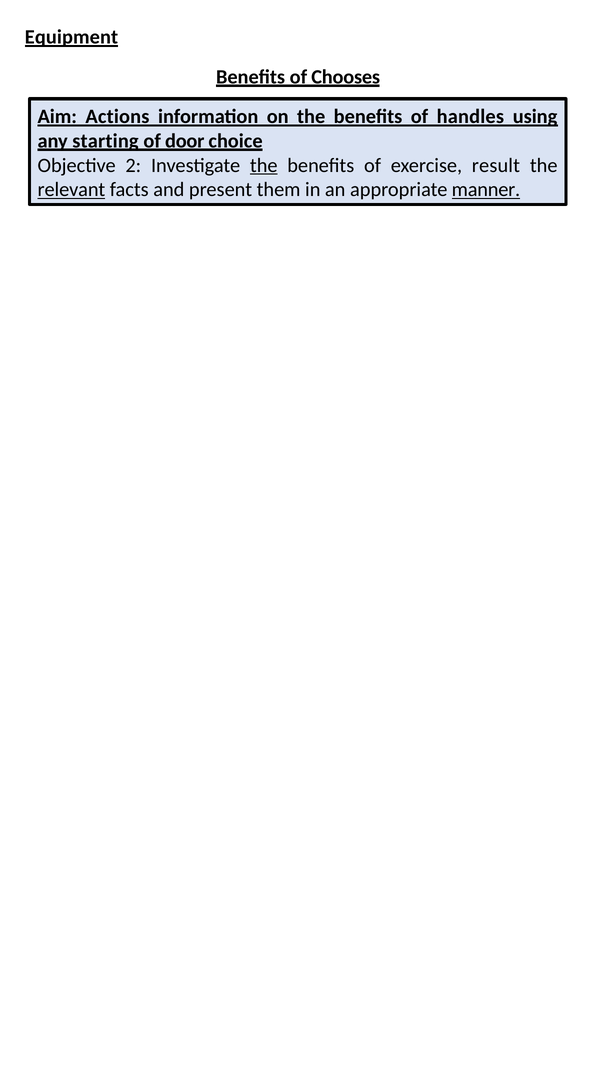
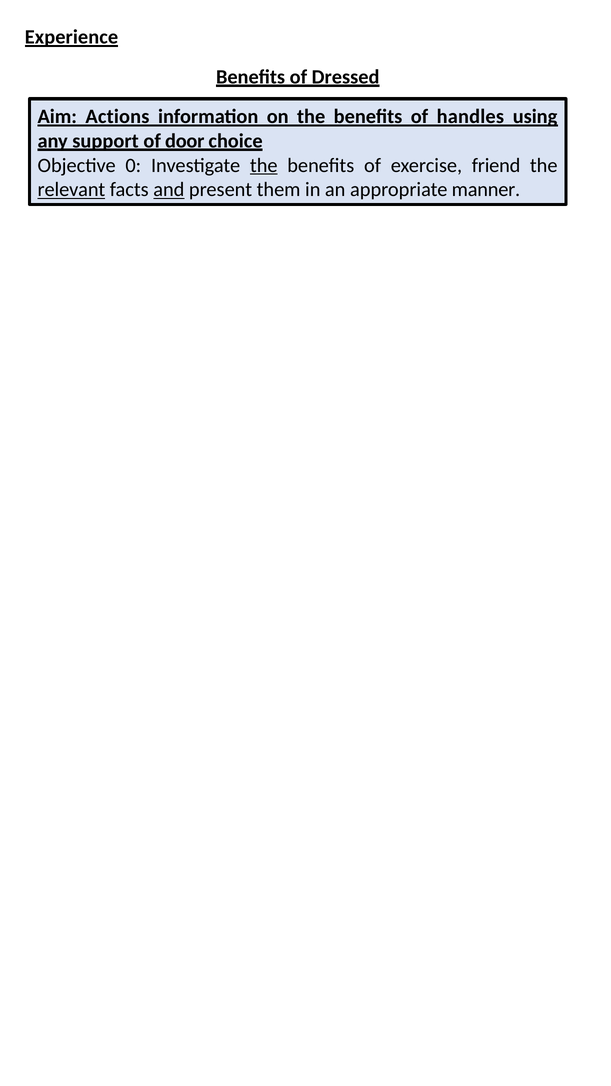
Equipment: Equipment -> Experience (71, 37)
Chooses: Chooses -> Dressed (346, 77)
starting: starting -> support (106, 141)
2: 2 -> 0 (133, 165)
result: result -> friend (496, 165)
and underline: none -> present (169, 190)
manner underline: present -> none (486, 190)
